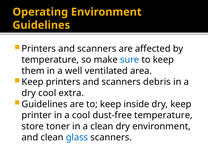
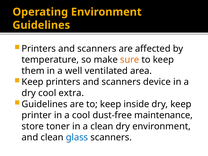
sure colour: blue -> orange (130, 60)
debris: debris -> device (157, 82)
dust-free temperature: temperature -> maintenance (164, 115)
